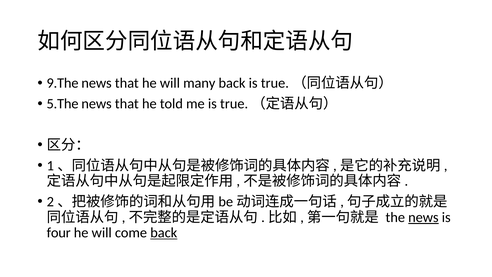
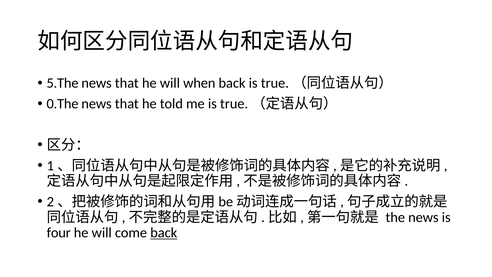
9.The: 9.The -> 5.The (63, 83)
many: many -> when (199, 83)
5.The: 5.The -> 0.The (63, 104)
news underline: present -> none (423, 217)
